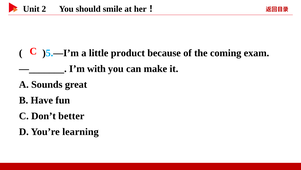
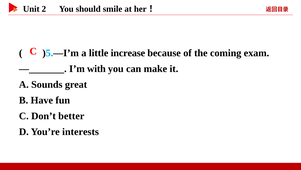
product: product -> increase (128, 53)
learning: learning -> interests (81, 131)
